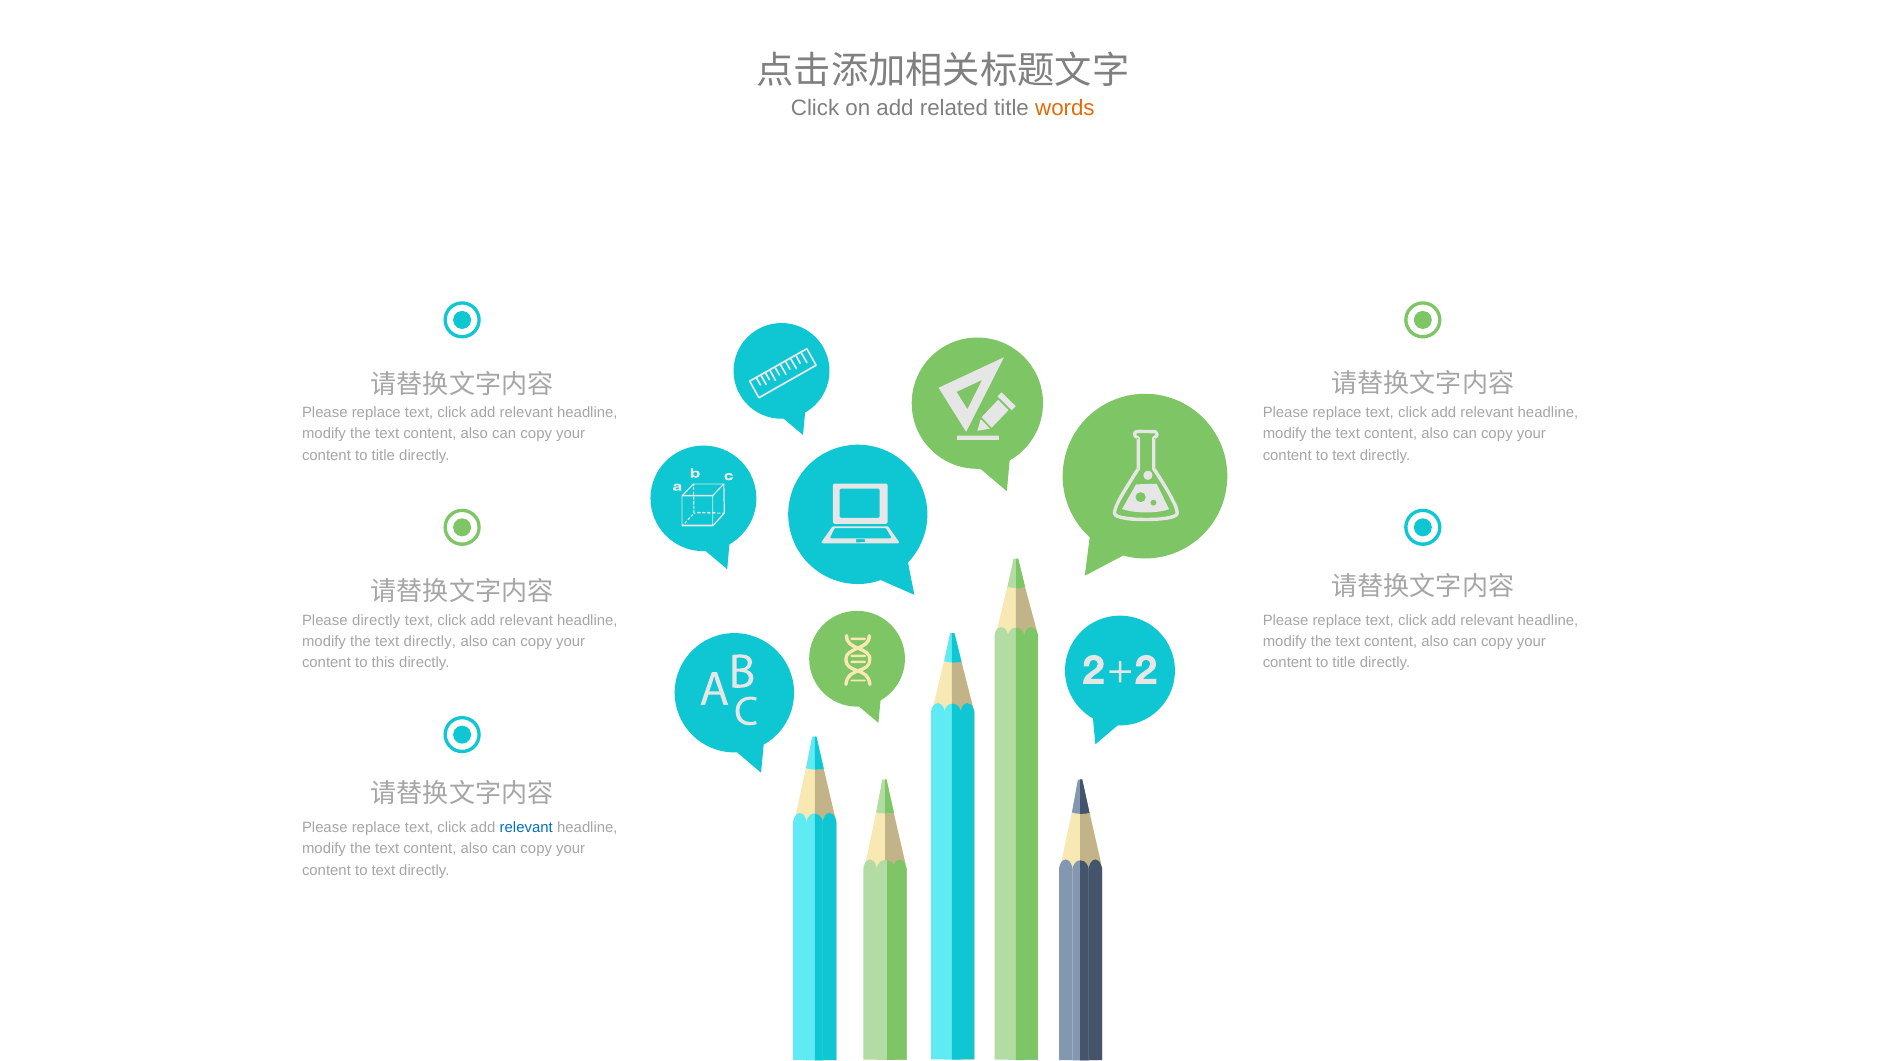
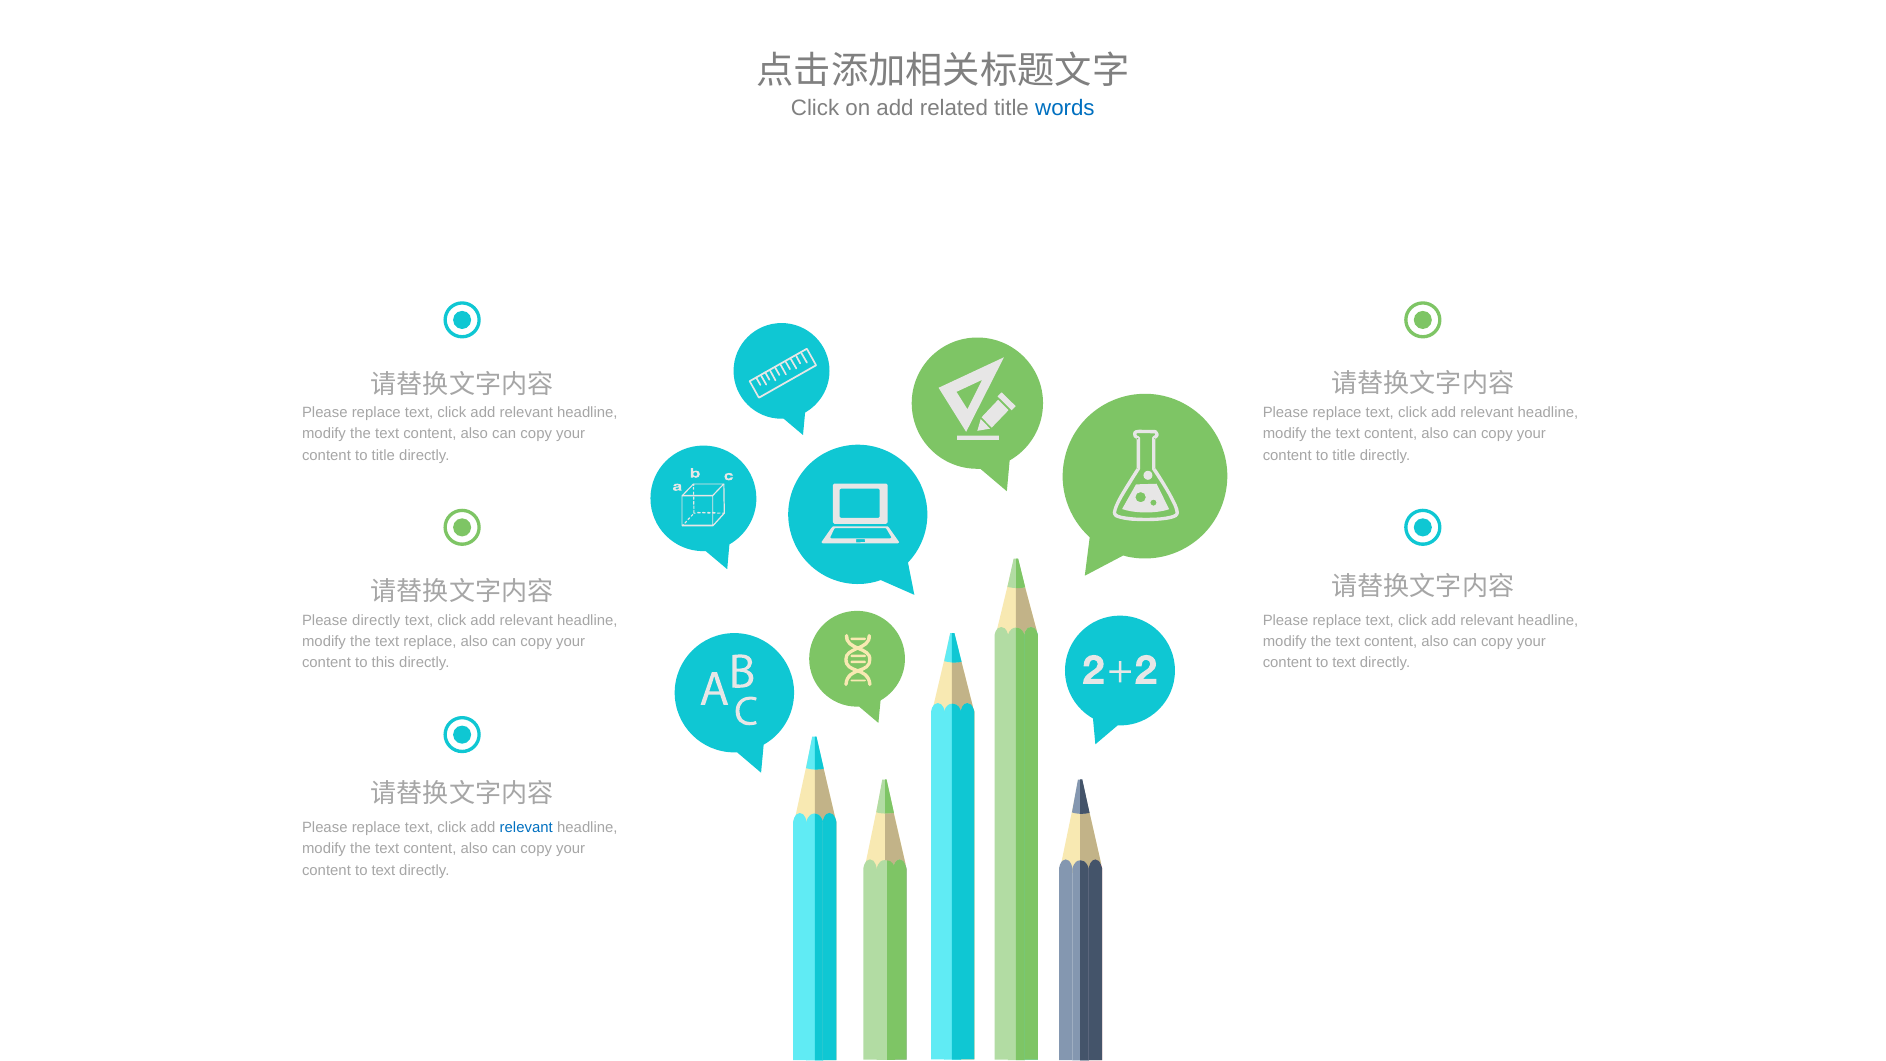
words colour: orange -> blue (1065, 108)
text: text -> title (1344, 455)
the text directly: directly -> replace (430, 641)
title: title -> text (1344, 663)
